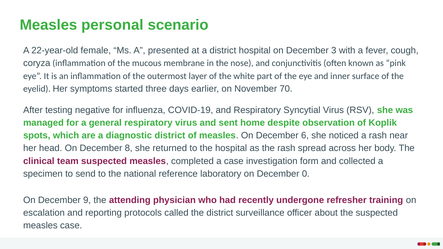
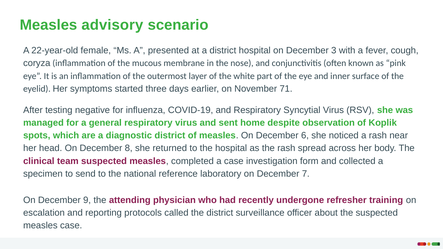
personal: personal -> advisory (112, 25)
70: 70 -> 71 (286, 89)
0: 0 -> 7 (306, 174)
